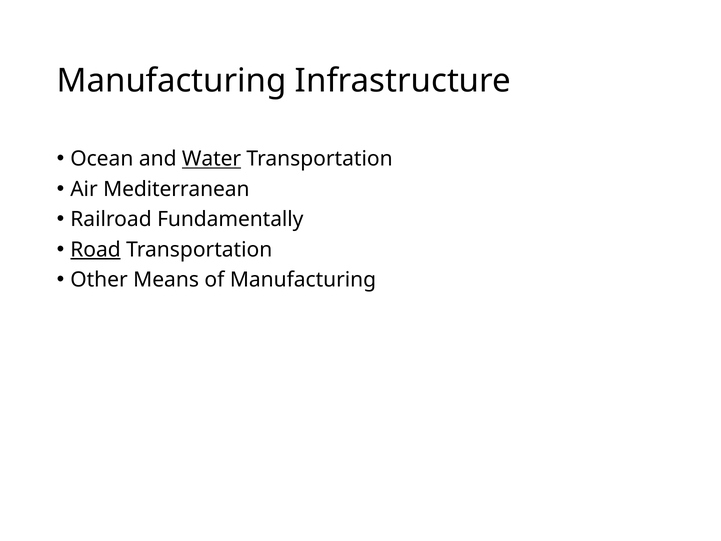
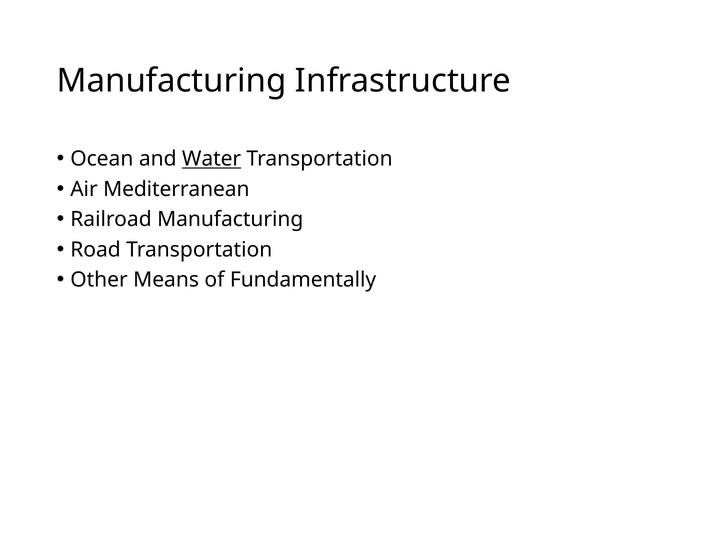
Railroad Fundamentally: Fundamentally -> Manufacturing (230, 219)
Road underline: present -> none (96, 249)
of Manufacturing: Manufacturing -> Fundamentally (303, 280)
